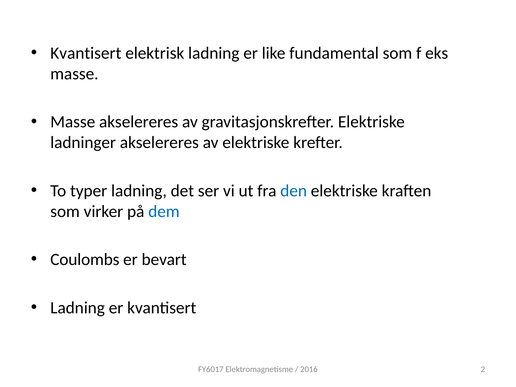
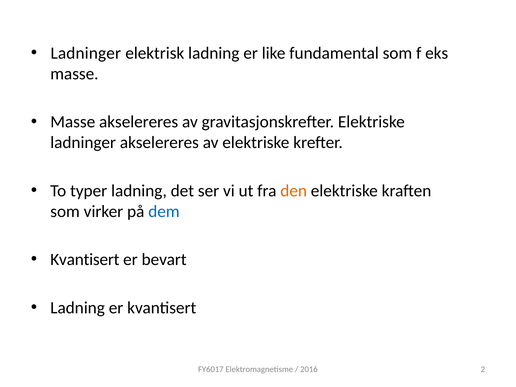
Kvantisert: Kvantisert -> Ladninger (86, 53)
den colour: blue -> orange (294, 191)
Coulombs: Coulombs -> Kvantisert (85, 260)
